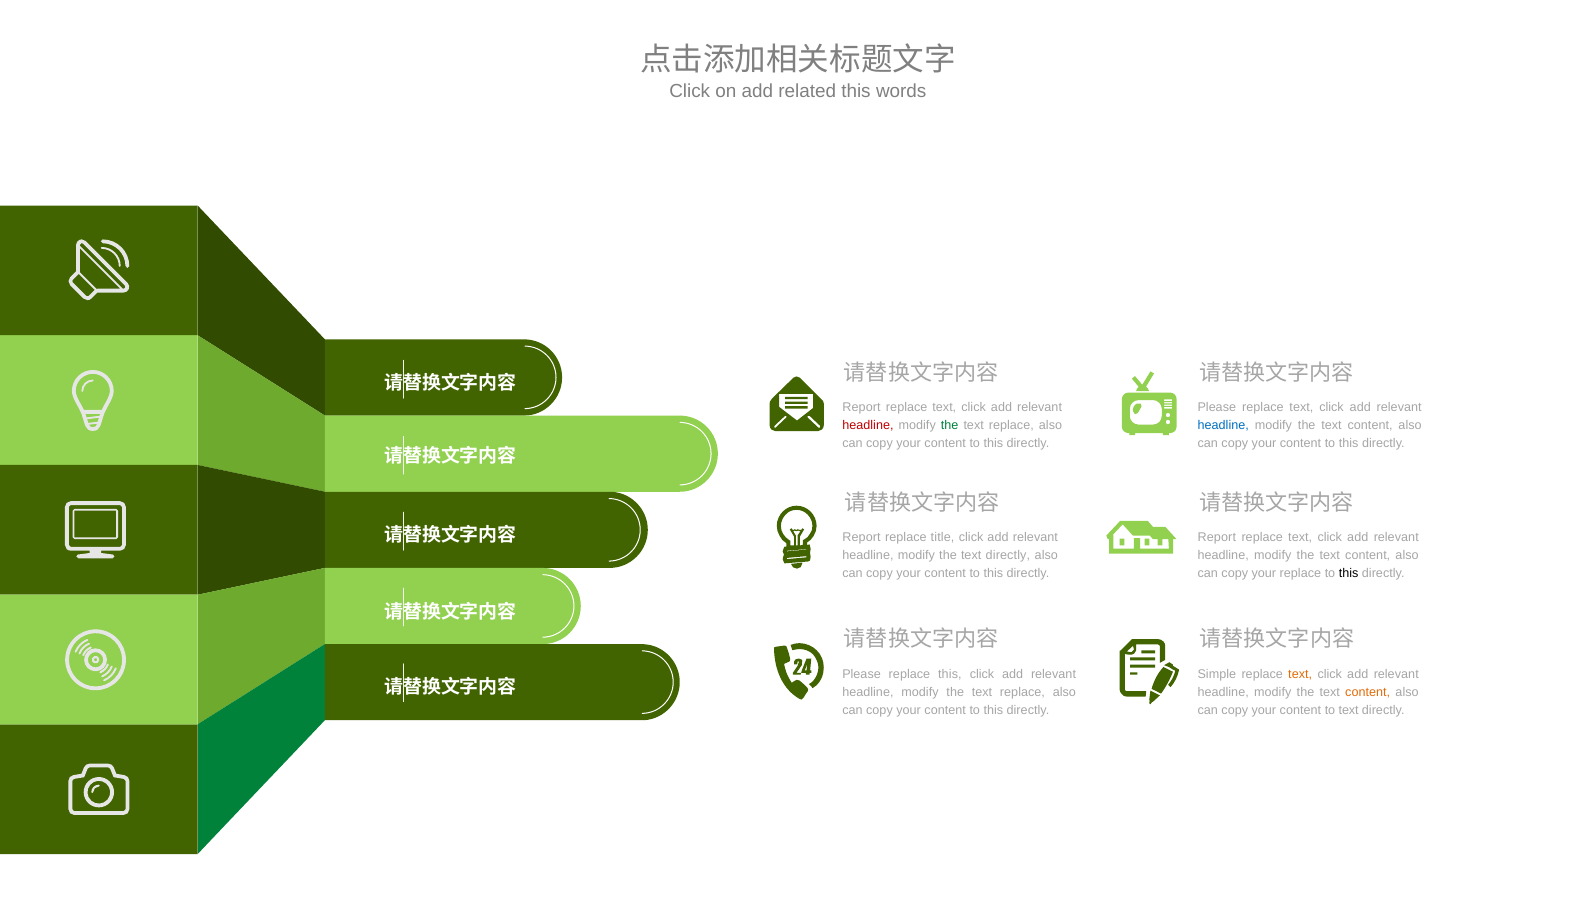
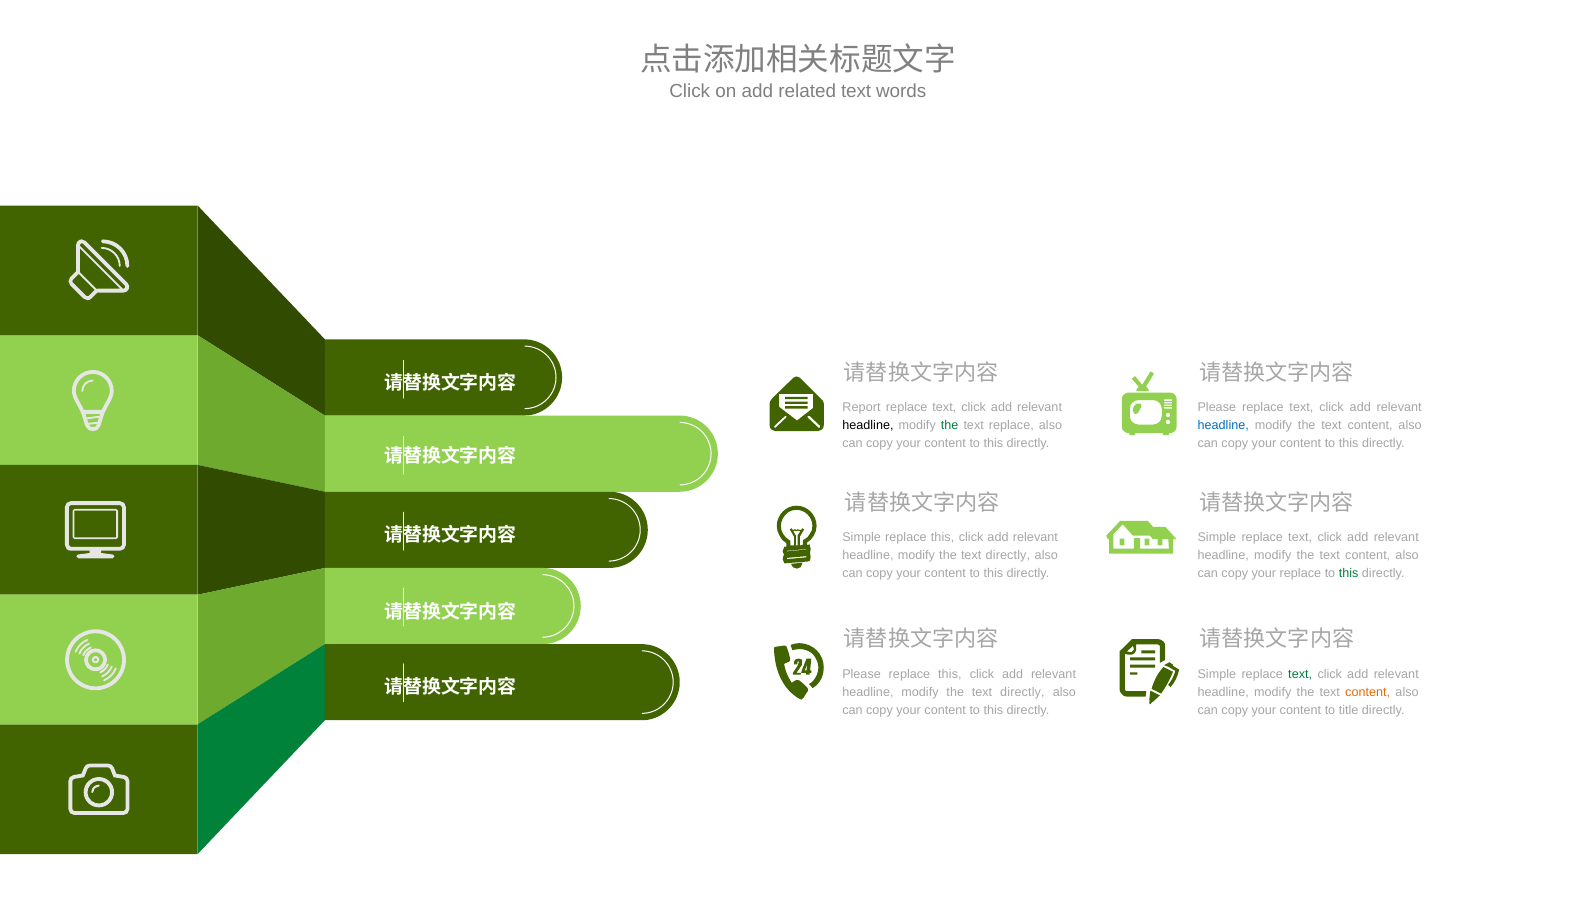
related this: this -> text (856, 91)
headline colour: red -> black (868, 425)
Report: Report -> Simple (862, 537)
title: title -> this (943, 537)
Report: Report -> Simple (1217, 537)
this colour: black -> green (1349, 573)
text colour: orange -> green (1300, 674)
replace: replace -> directly (1022, 692)
to text: text -> title (1349, 710)
